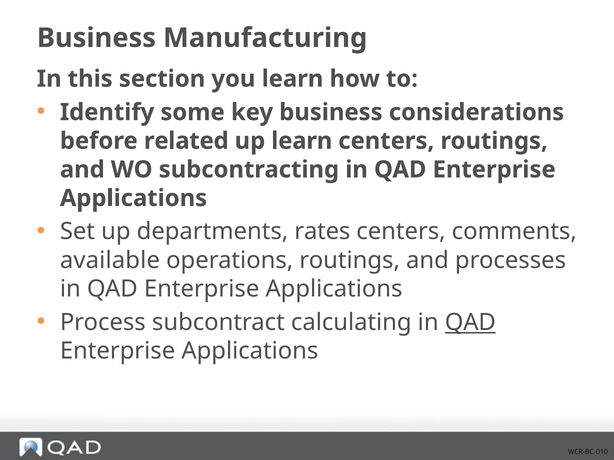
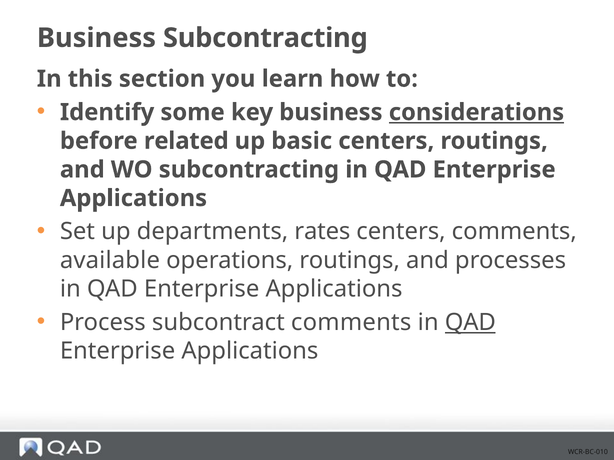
Business Manufacturing: Manufacturing -> Subcontracting (265, 38)
considerations underline: none -> present (476, 112)
up learn: learn -> basic (302, 141)
subcontract calculating: calculating -> comments (351, 323)
